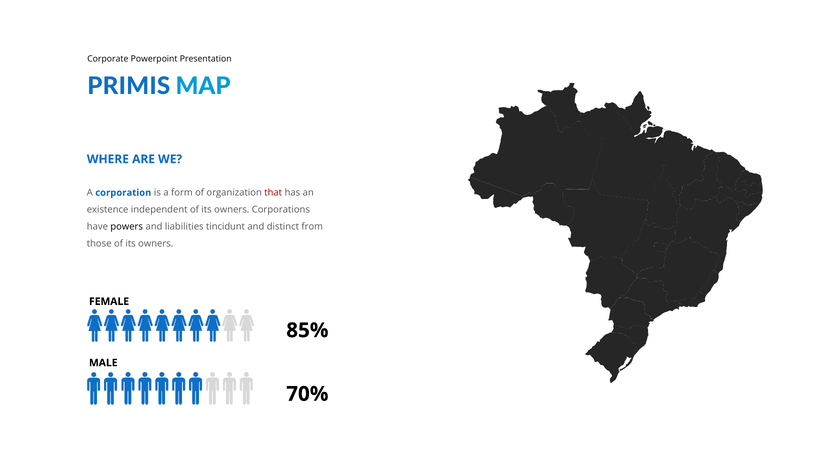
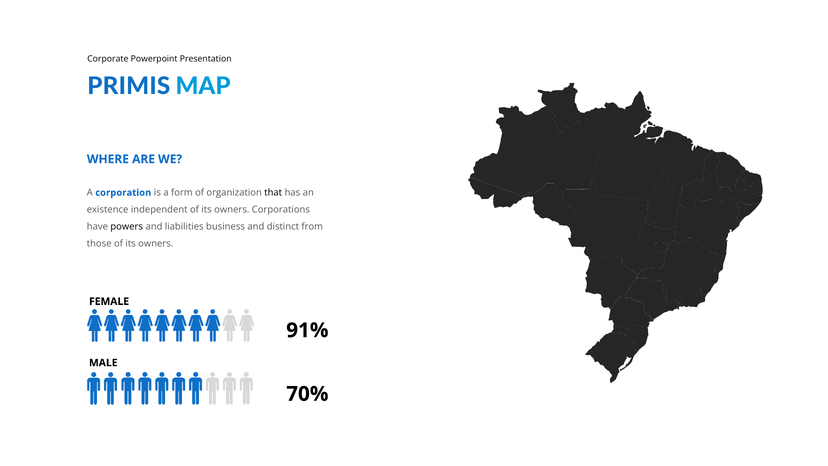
that colour: red -> black (273, 193)
tincidunt: tincidunt -> business (225, 227)
85%: 85% -> 91% (307, 330)
